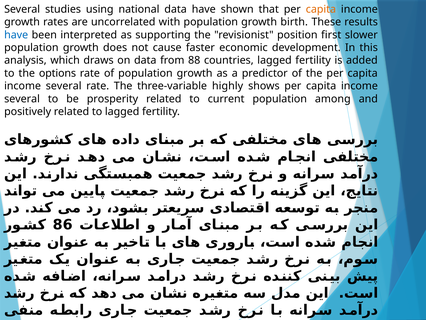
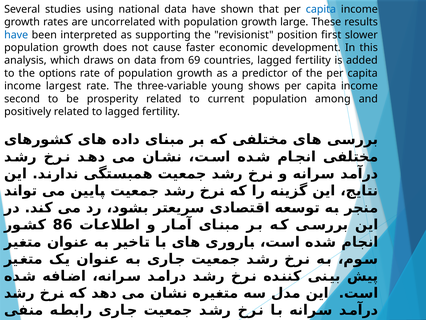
capita colour: orange -> blue (321, 9)
birth: birth -> large (294, 22)
88: 88 -> 69 (194, 60)
several: several -> largest (64, 86)
highly: highly -> young (228, 86)
several: several -> second (22, 99)
